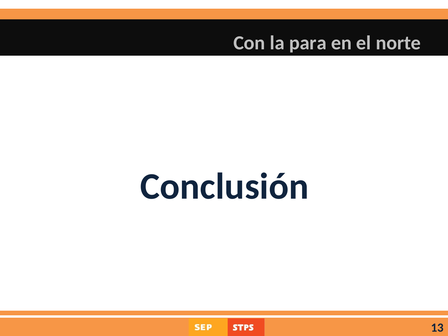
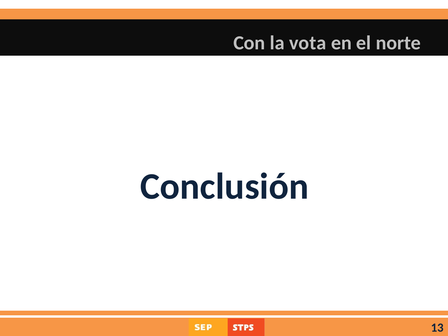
para: para -> vota (308, 43)
